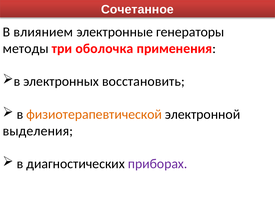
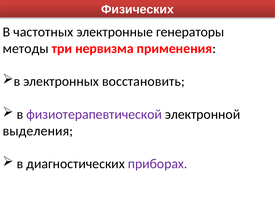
Сочетанное: Сочетанное -> Физических (137, 10)
влиянием: влиянием -> частотных (43, 32)
оболочка: оболочка -> нервизма (104, 49)
физиотерапевтической colour: orange -> purple (94, 115)
